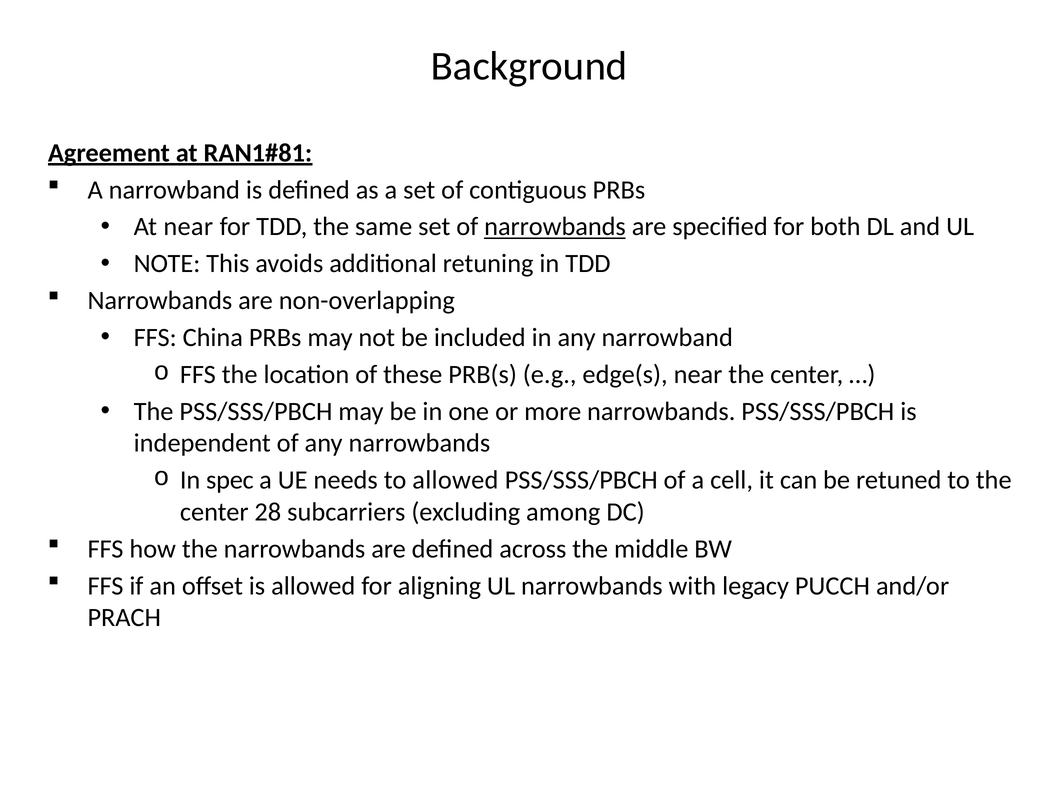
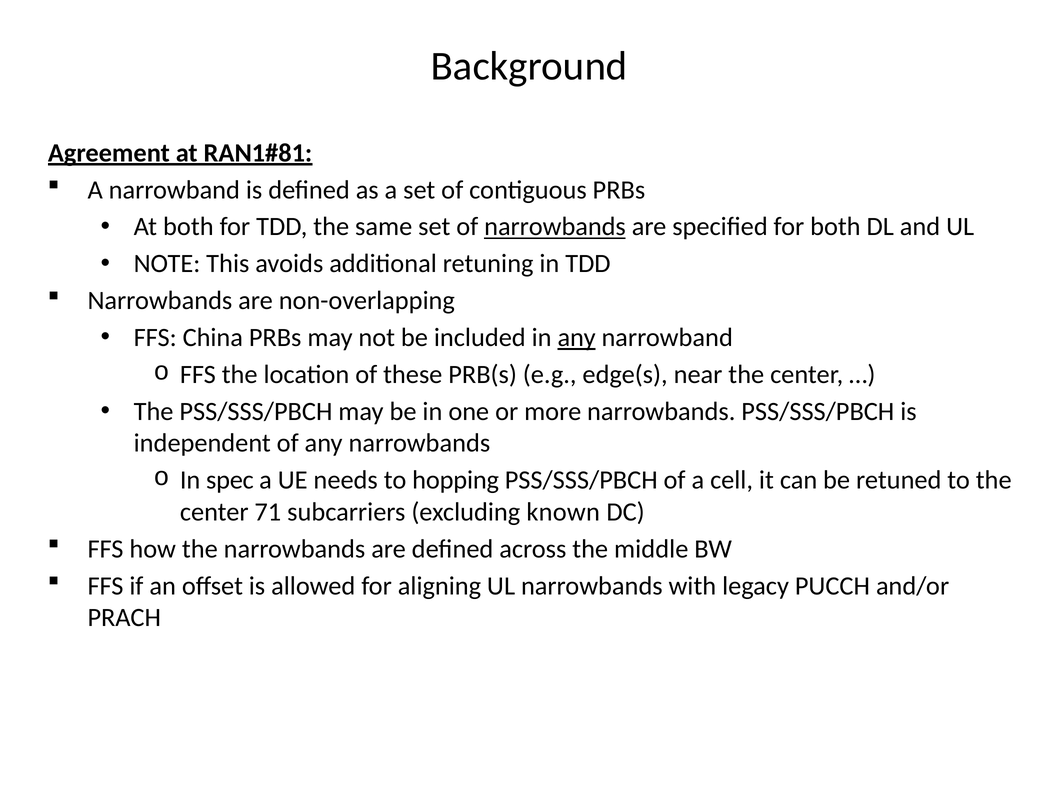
At near: near -> both (188, 227)
any underline: none -> present (577, 338)
to allowed: allowed -> hopping (456, 480)
28: 28 -> 71 (268, 512)
among: among -> known (563, 512)
